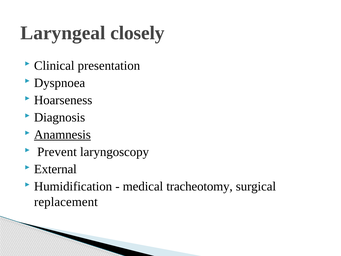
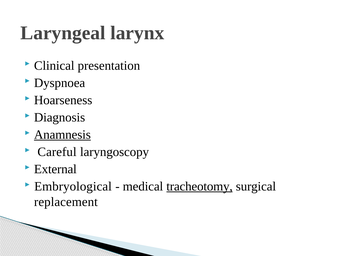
closely: closely -> larynx (137, 33)
Prevent: Prevent -> Careful (57, 152)
Humidification: Humidification -> Embryological (73, 186)
tracheotomy underline: none -> present (200, 186)
